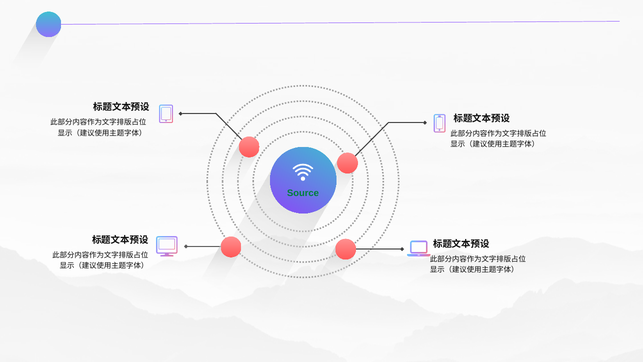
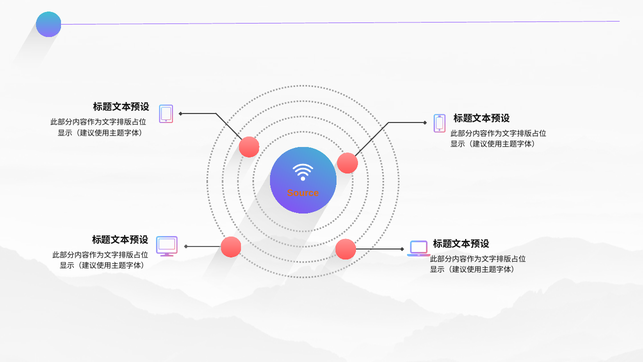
Source colour: green -> orange (303, 193)
